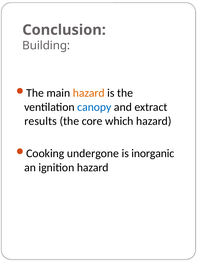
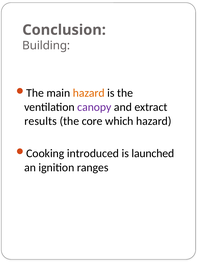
canopy colour: blue -> purple (94, 107)
undergone: undergone -> introduced (93, 153)
inorganic: inorganic -> launched (153, 153)
ignition hazard: hazard -> ranges (93, 167)
